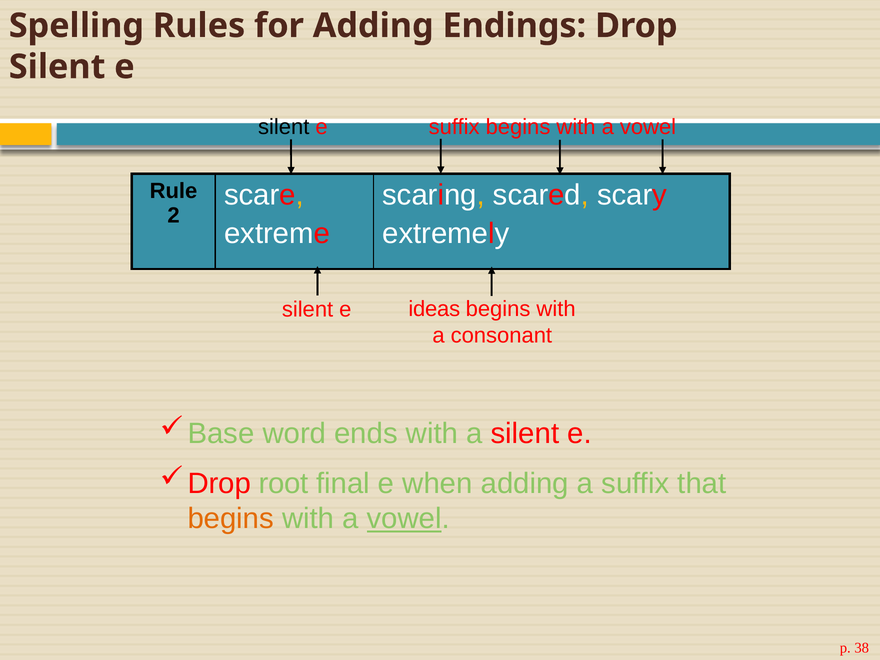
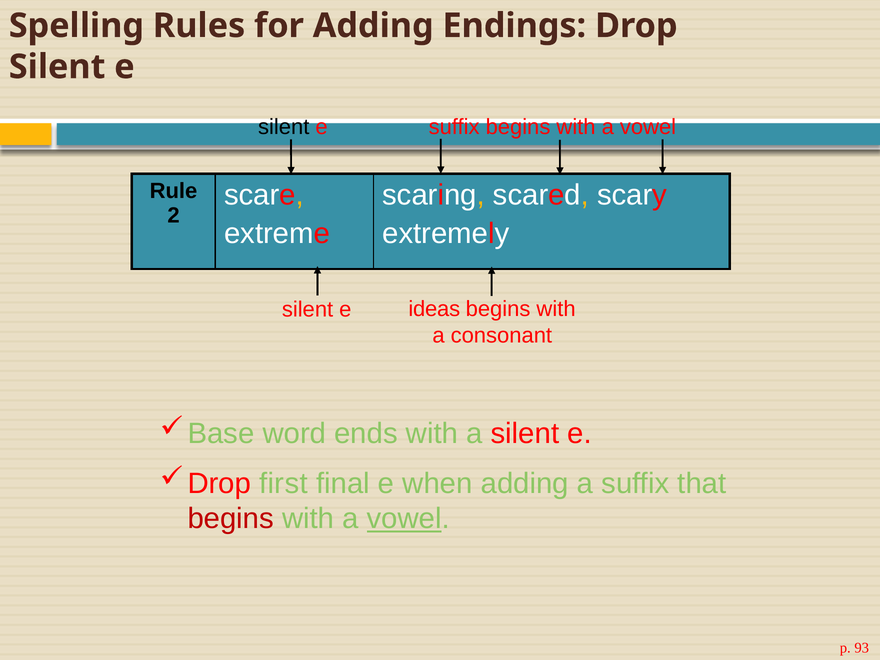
root: root -> first (283, 483)
begins colour: orange -> red (231, 519)
38: 38 -> 93 (862, 648)
